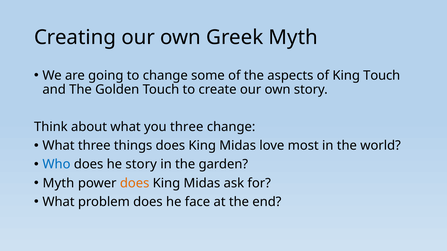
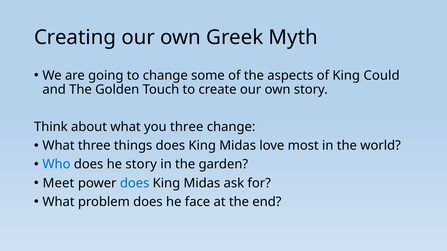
King Touch: Touch -> Could (382, 76)
Myth: Myth -> Meet (58, 183)
does colour: orange -> blue (135, 183)
